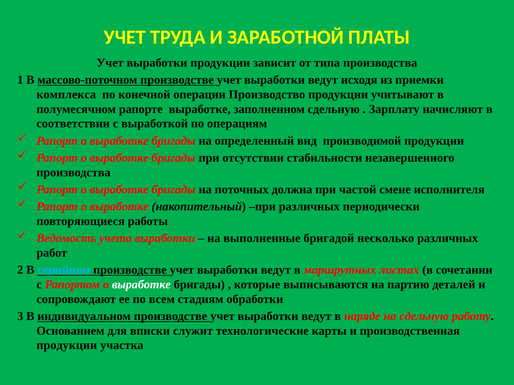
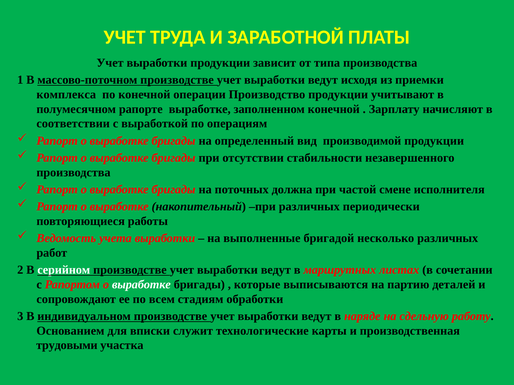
заполненном сдельную: сдельную -> конечной (334, 109)
серийном colour: light blue -> white (64, 270)
продукции: продукции -> трудовыми (67, 346)
